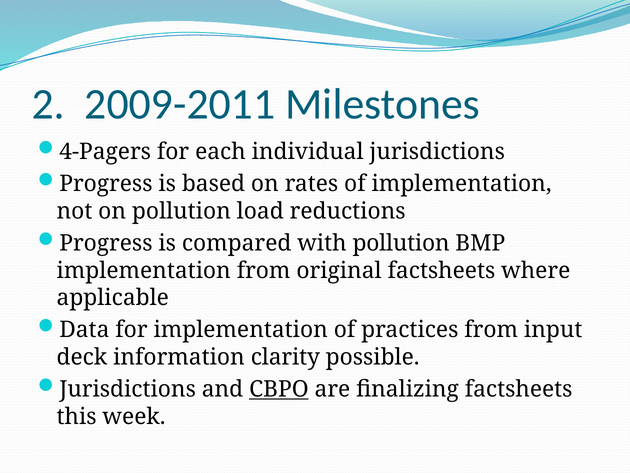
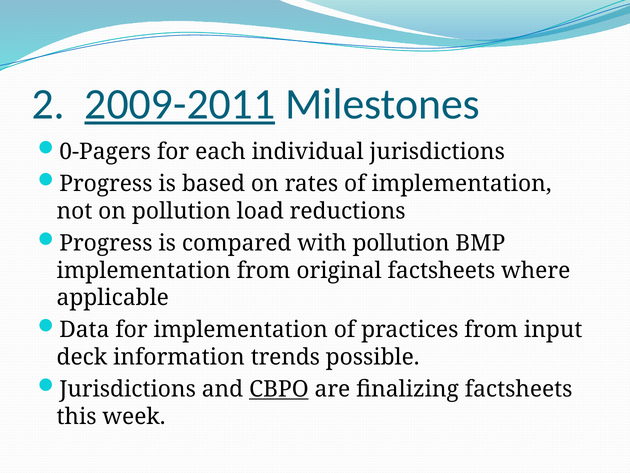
2009-2011 underline: none -> present (180, 104)
4-Pagers: 4-Pagers -> 0-Pagers (105, 152)
clarity: clarity -> trends (285, 357)
